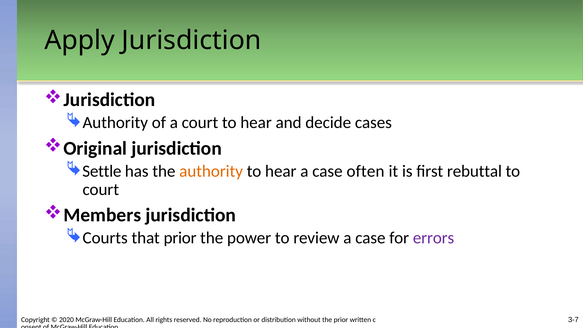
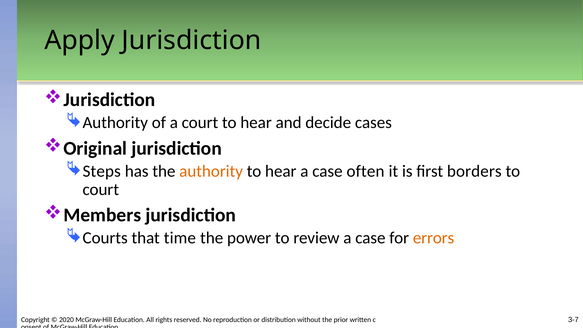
Settle: Settle -> Steps (102, 171)
rebuttal: rebuttal -> borders (474, 171)
that prior: prior -> time (180, 238)
errors colour: purple -> orange (434, 238)
